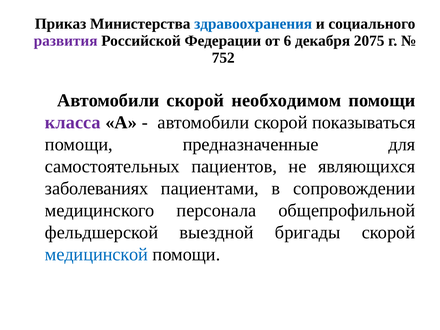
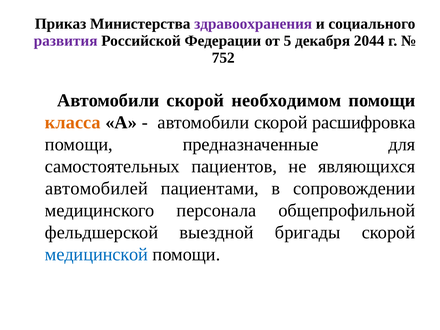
здравоохранения colour: blue -> purple (253, 24)
6: 6 -> 5 (287, 41)
2075: 2075 -> 2044 (369, 41)
класса colour: purple -> orange (73, 122)
показываться: показываться -> расшифровка (364, 122)
заболеваниях: заболеваниях -> автомобилей (96, 188)
